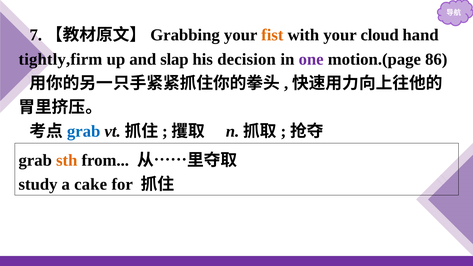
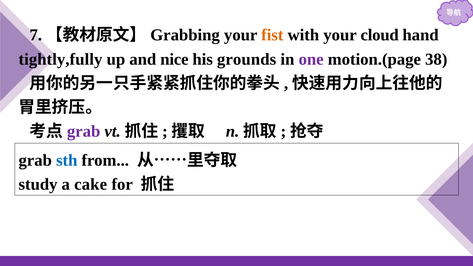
tightly,firm: tightly,firm -> tightly,fully (60, 59)
slap: slap -> nice (174, 59)
decision: decision -> grounds (247, 59)
86: 86 -> 38 (436, 59)
grab colour: blue -> purple (84, 131)
sth colour: orange -> blue (67, 160)
